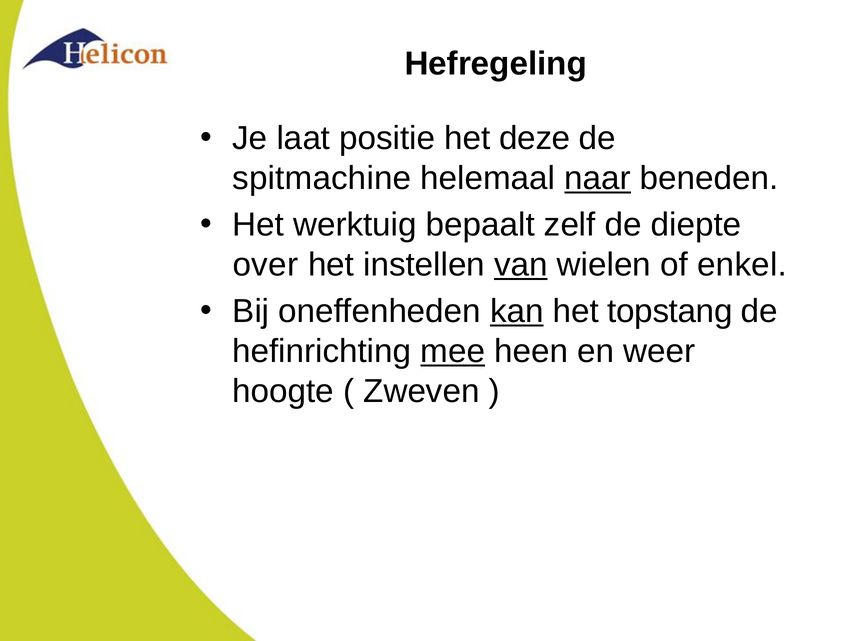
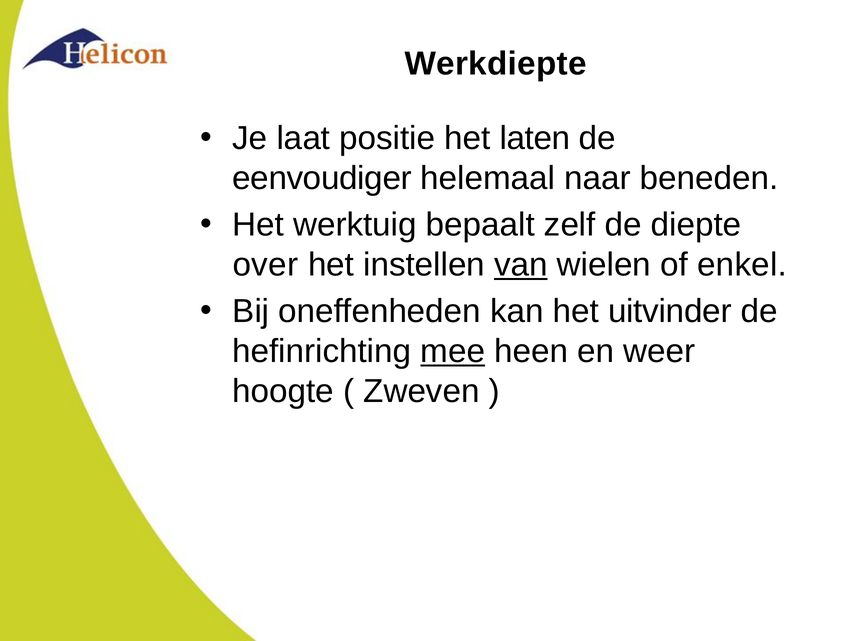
Hefregeling: Hefregeling -> Werkdiepte (496, 64)
deze: deze -> laten (535, 138)
spitmachine: spitmachine -> eenvoudiger (322, 178)
naar underline: present -> none (598, 178)
kan underline: present -> none (517, 311)
topstang: topstang -> uitvinder (670, 311)
